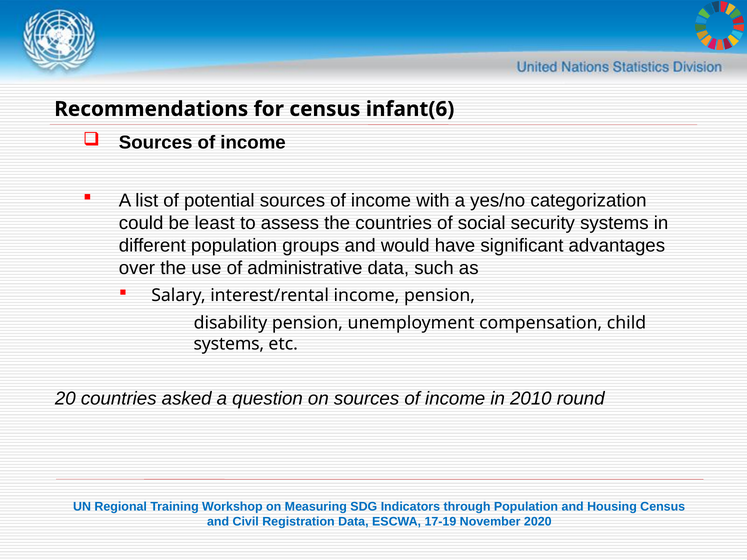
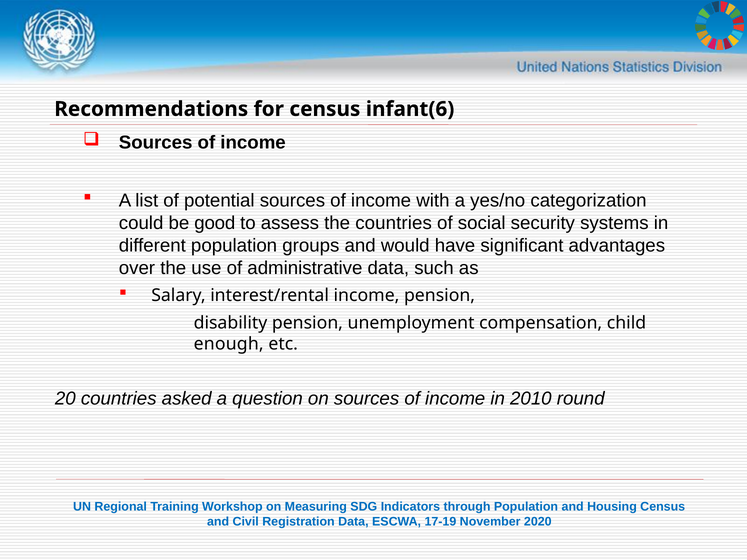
least: least -> good (215, 223)
systems: systems -> enough (229, 344)
